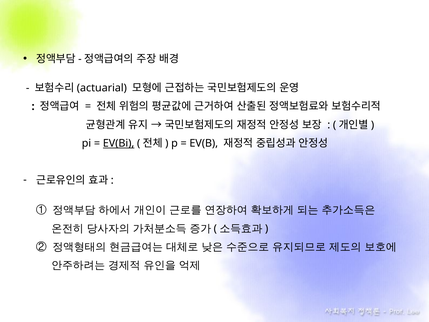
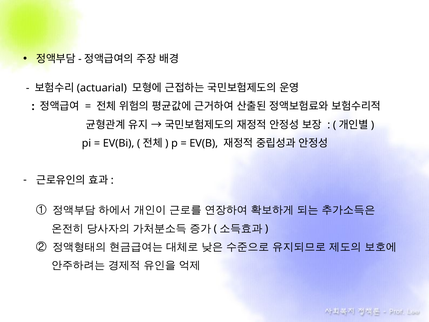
EV(Bi underline: present -> none (119, 143)
